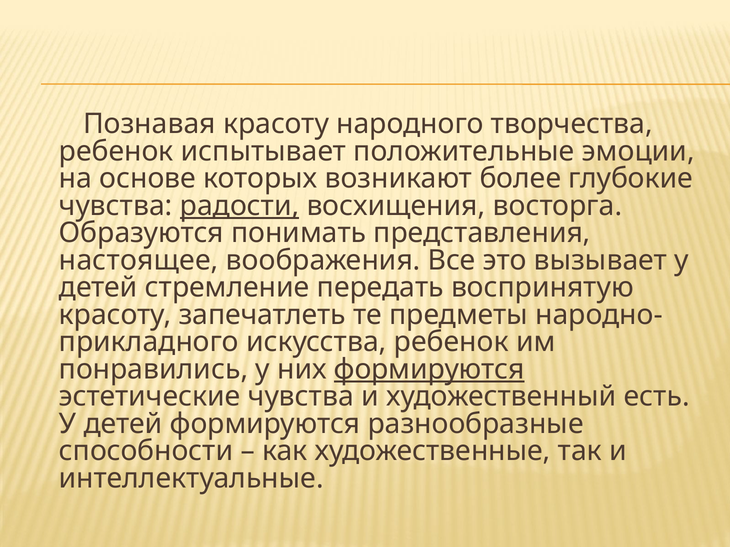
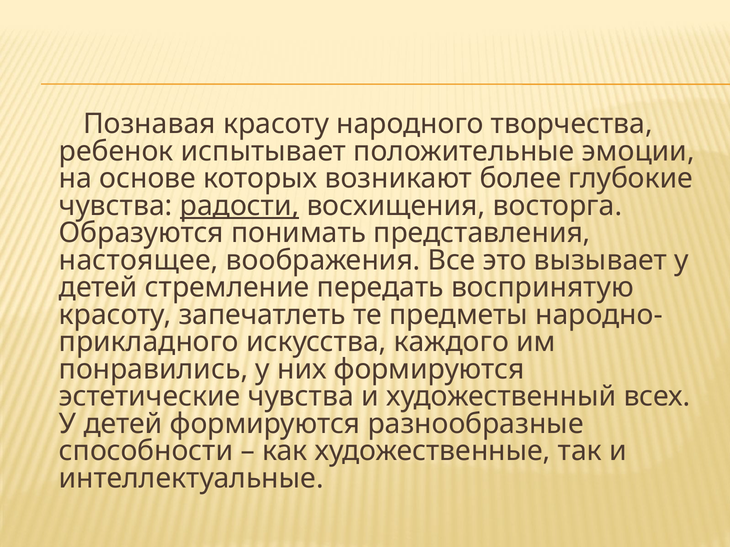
искусства ребенок: ребенок -> каждого (451, 342)
формируются underline: present -> none (429, 370)
есть: есть -> всех (657, 397)
